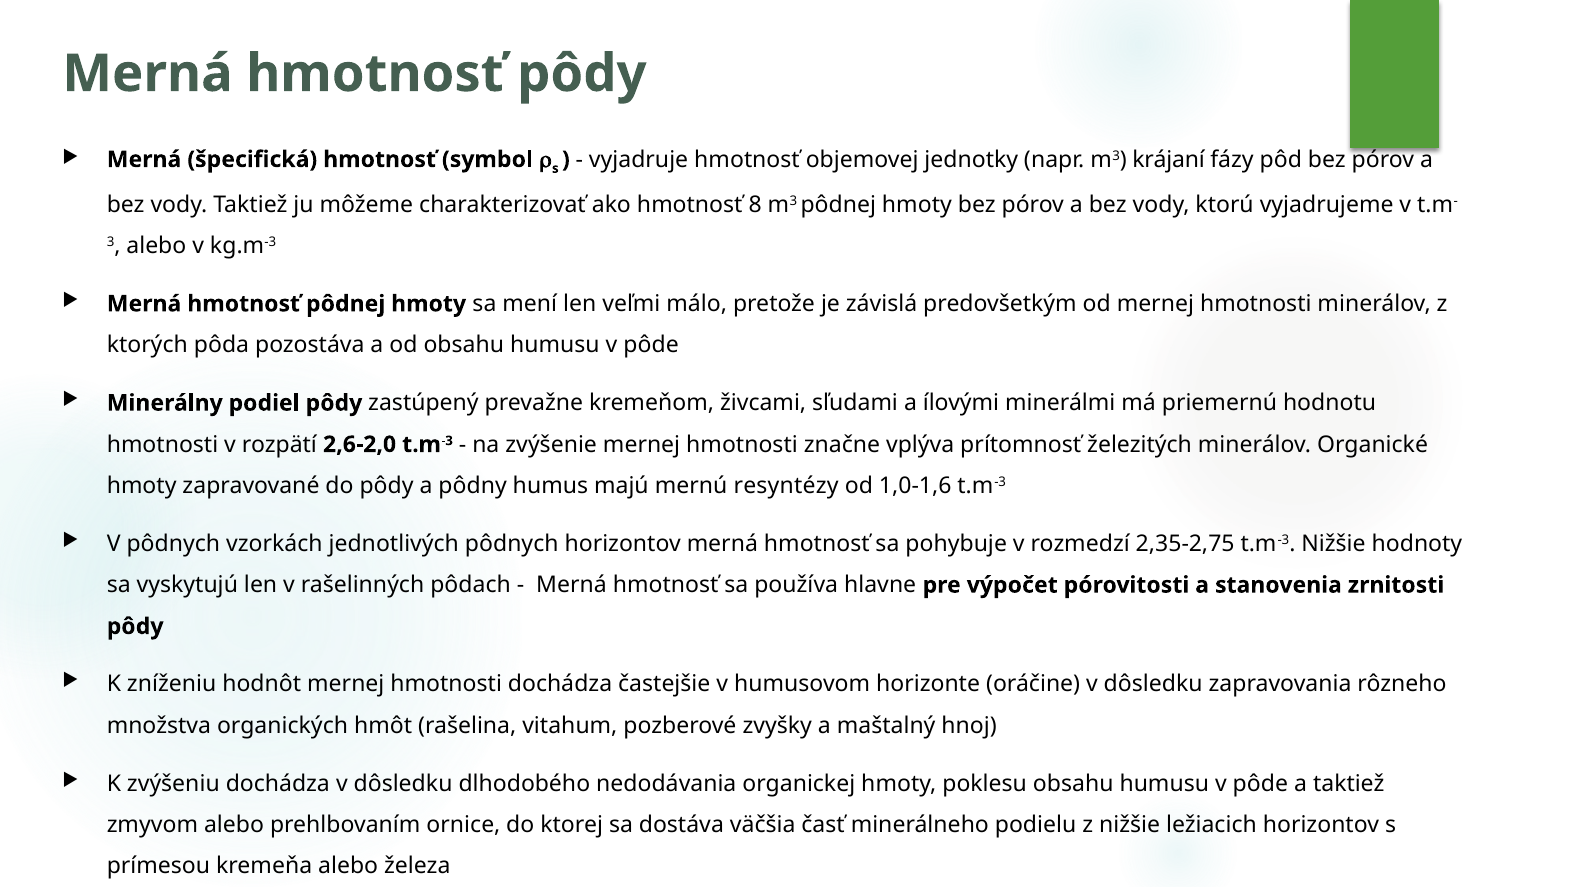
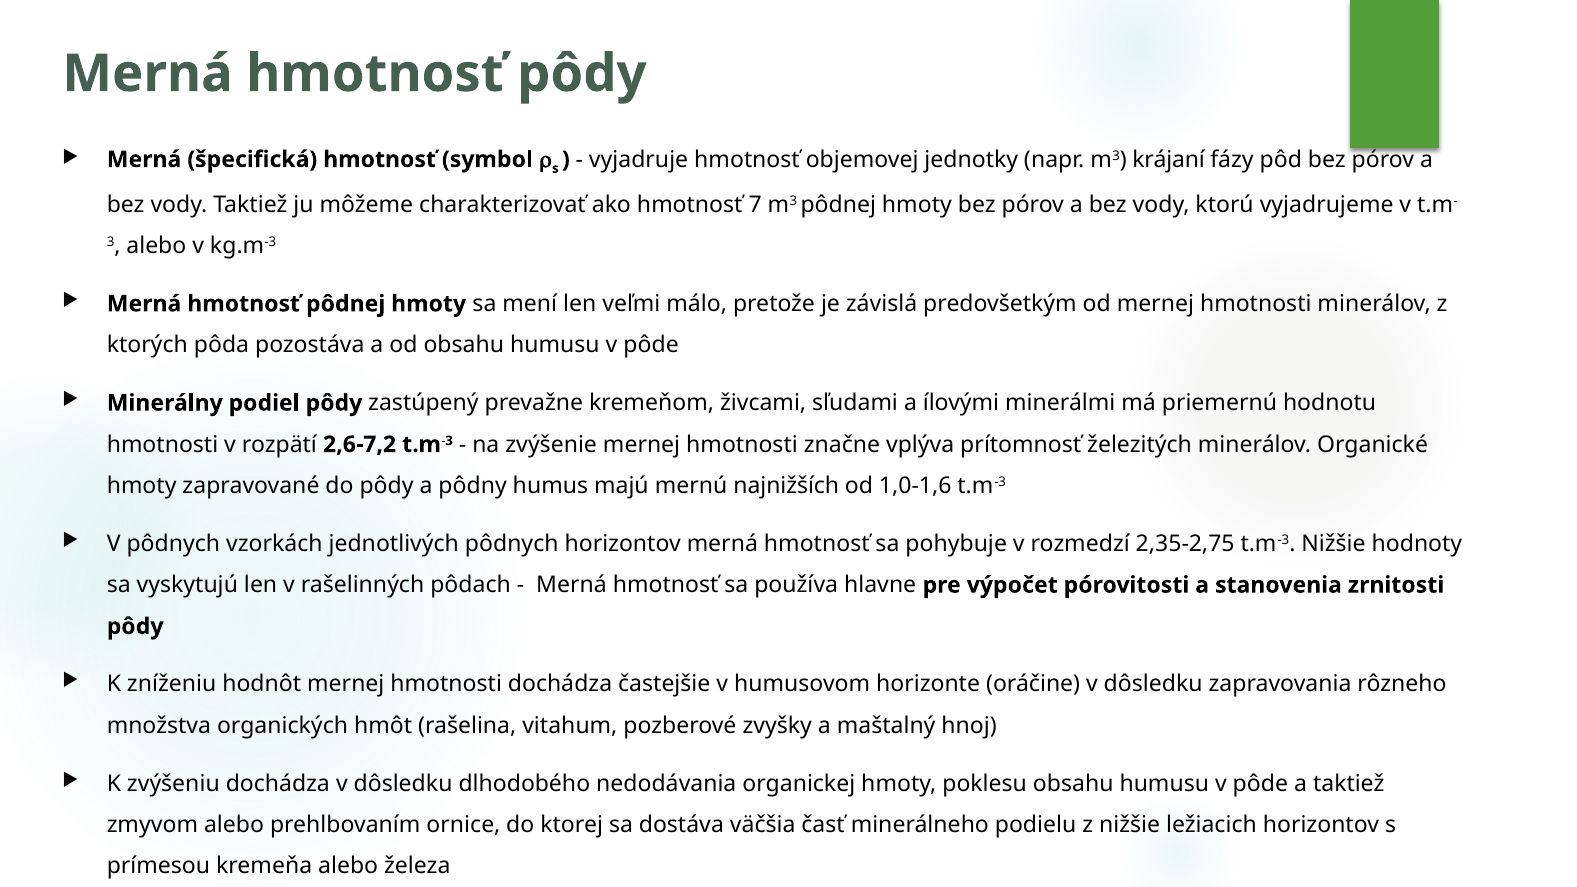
8: 8 -> 7 (755, 205)
2,6-2,0: 2,6-2,0 -> 2,6-7,2 (360, 444)
resyntézy: resyntézy -> najnižších (786, 486)
